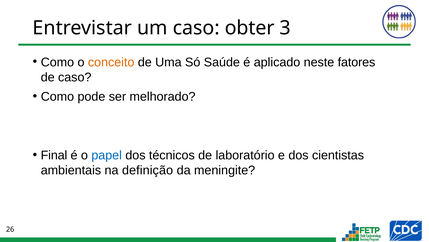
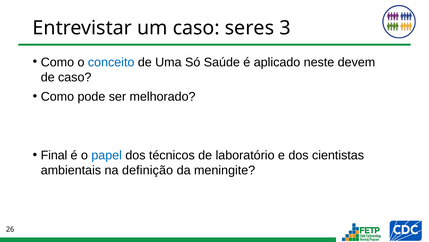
obter: obter -> seres (250, 28)
conceito colour: orange -> blue (111, 62)
fatores: fatores -> devem (356, 62)
